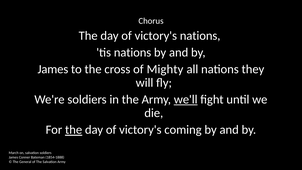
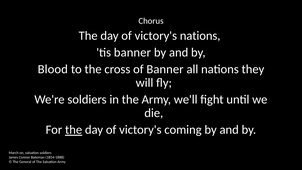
tis nations: nations -> banner (132, 52)
James: James -> Blood (53, 69)
of Mighty: Mighty -> Banner (165, 69)
we'll underline: present -> none (186, 99)
